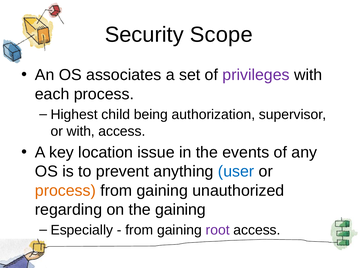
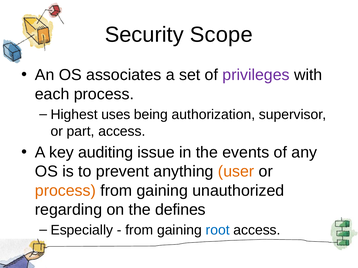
child: child -> uses (116, 115)
or with: with -> part (81, 131)
location: location -> auditing (106, 153)
user colour: blue -> orange (236, 172)
the gaining: gaining -> defines (180, 210)
root colour: purple -> blue (218, 231)
